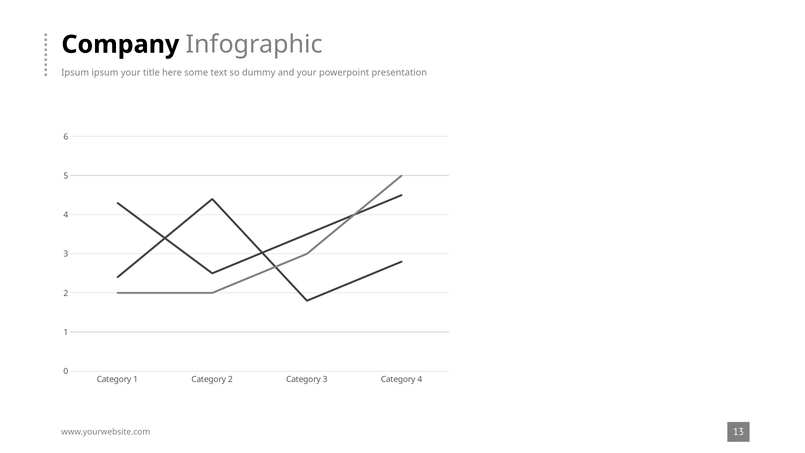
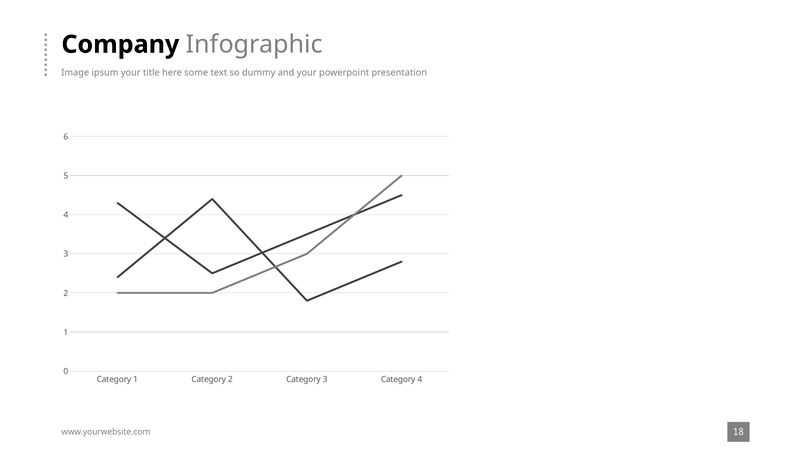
Ipsum: Ipsum -> Image (75, 72)
13: 13 -> 18 (738, 432)
